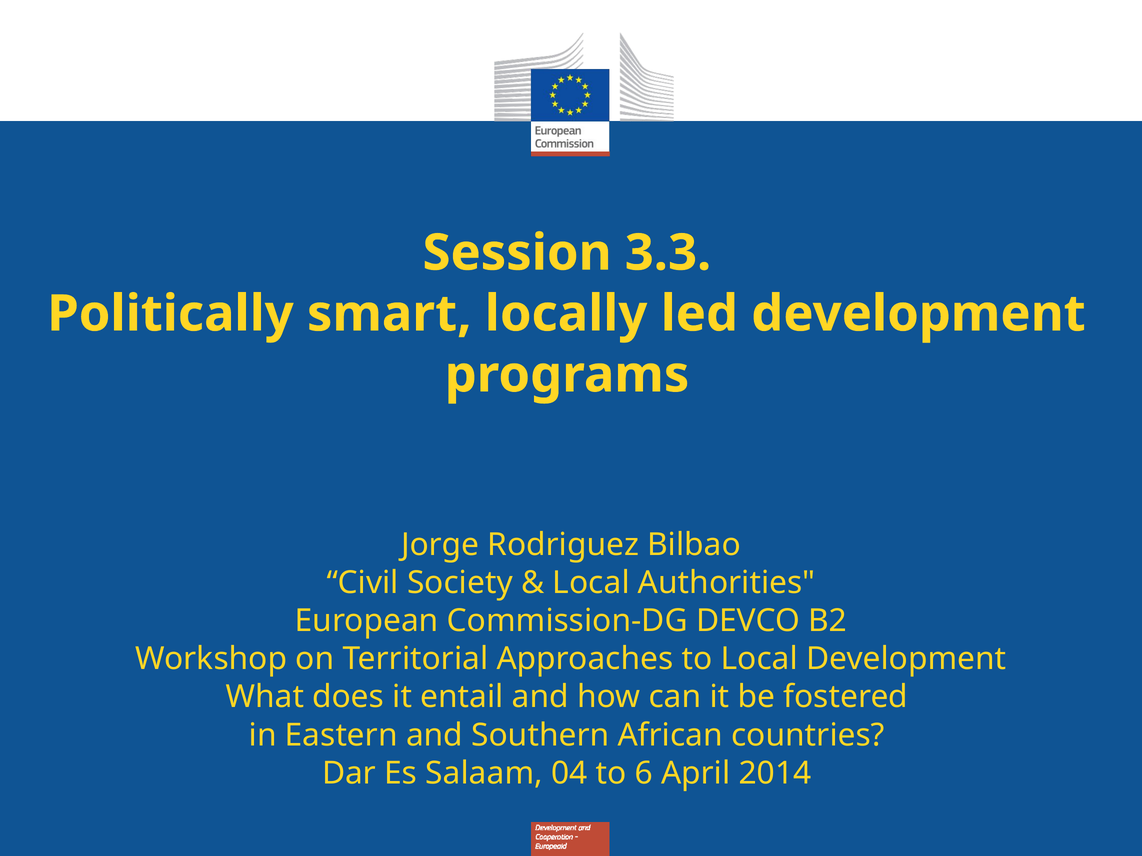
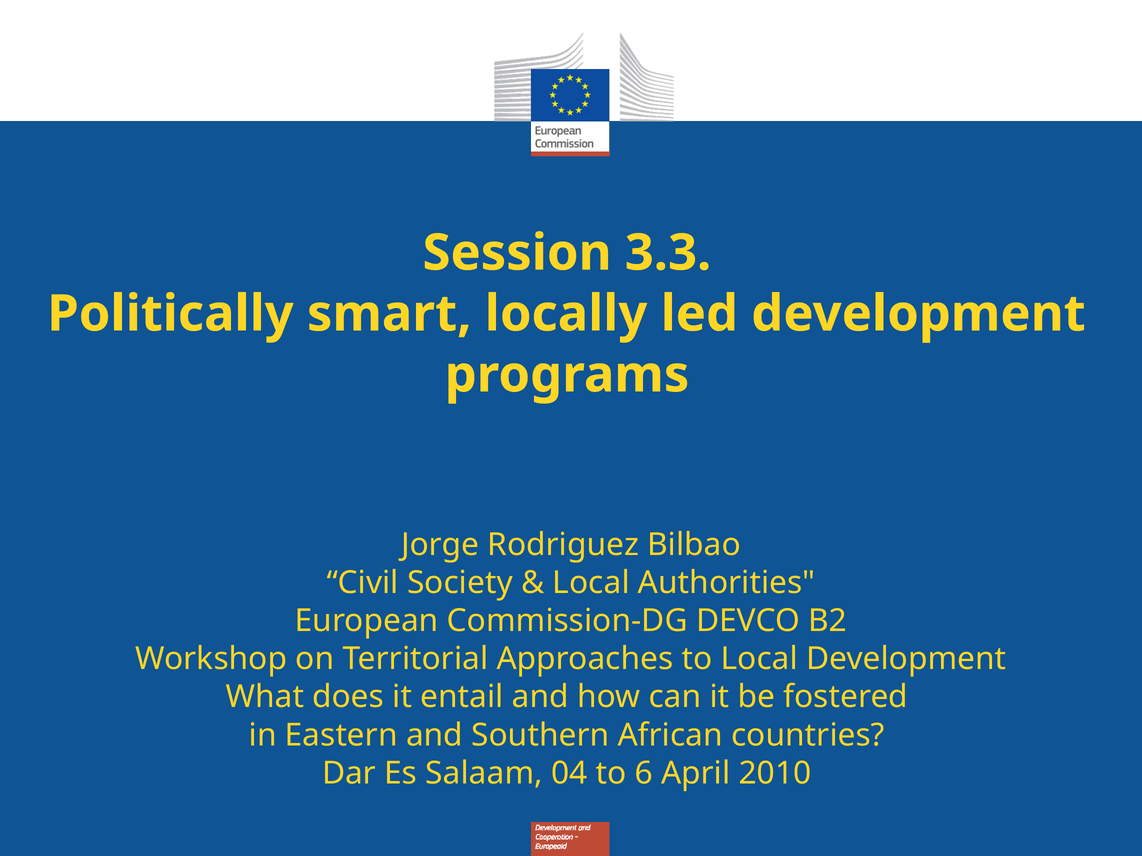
2014: 2014 -> 2010 (775, 774)
